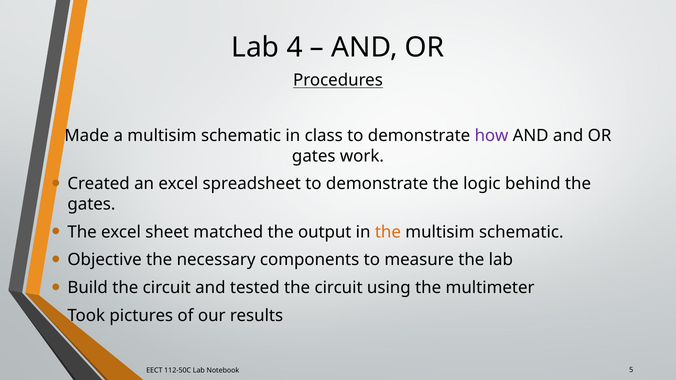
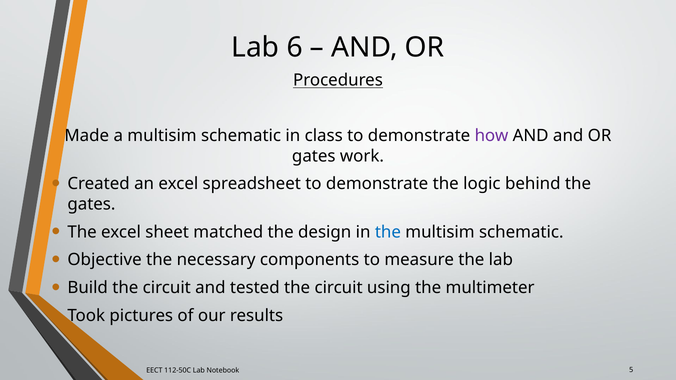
4: 4 -> 6 (295, 48)
output: output -> design (325, 232)
the colour: orange -> blue (388, 232)
